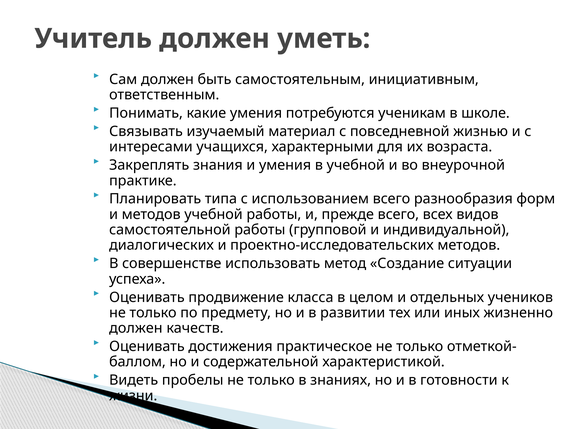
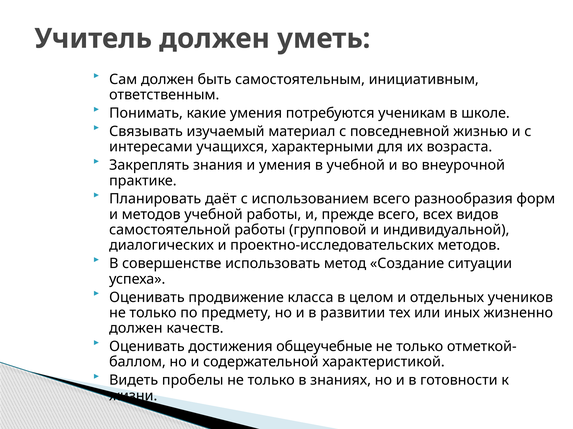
типа: типа -> даёт (221, 199)
практическое: практическое -> общеучебные (324, 347)
